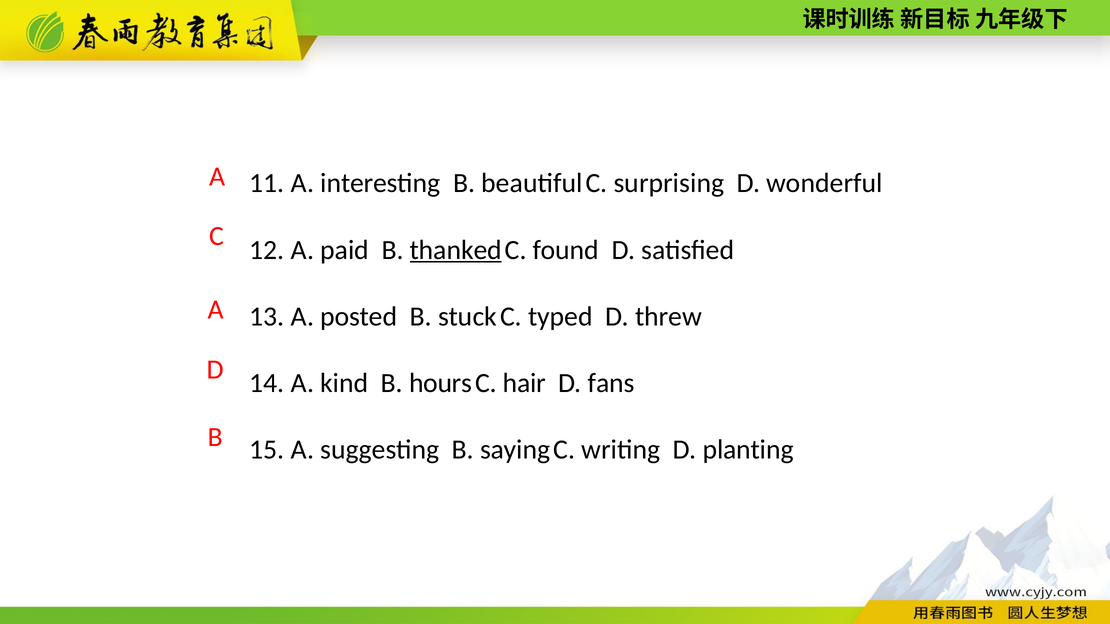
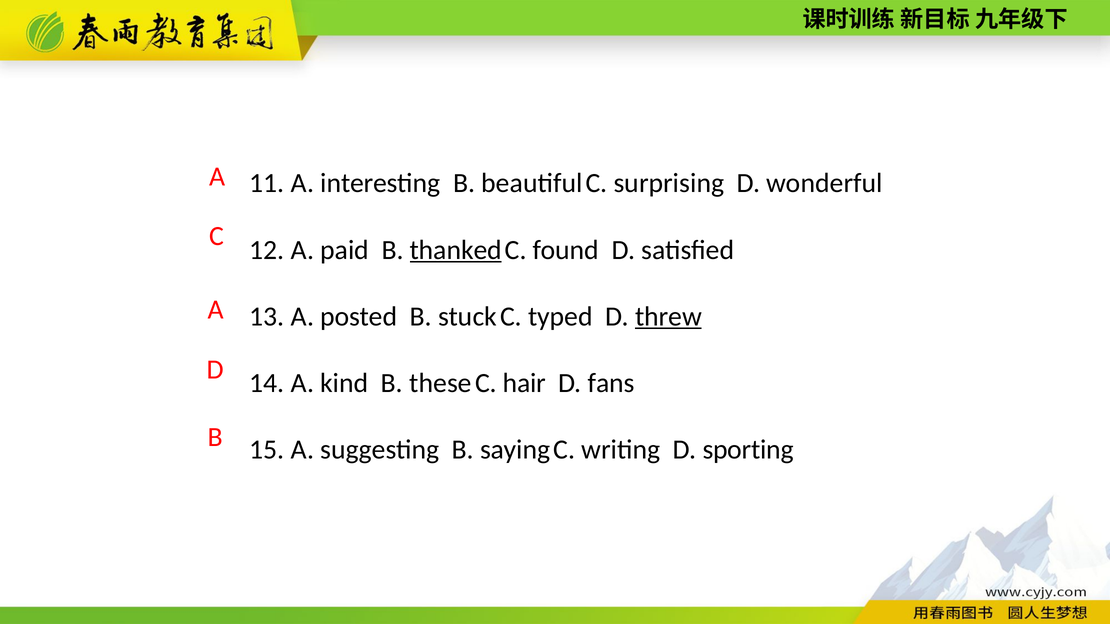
threw underline: none -> present (669, 317)
hours: hours -> these (440, 383)
planting: planting -> sporting (748, 450)
